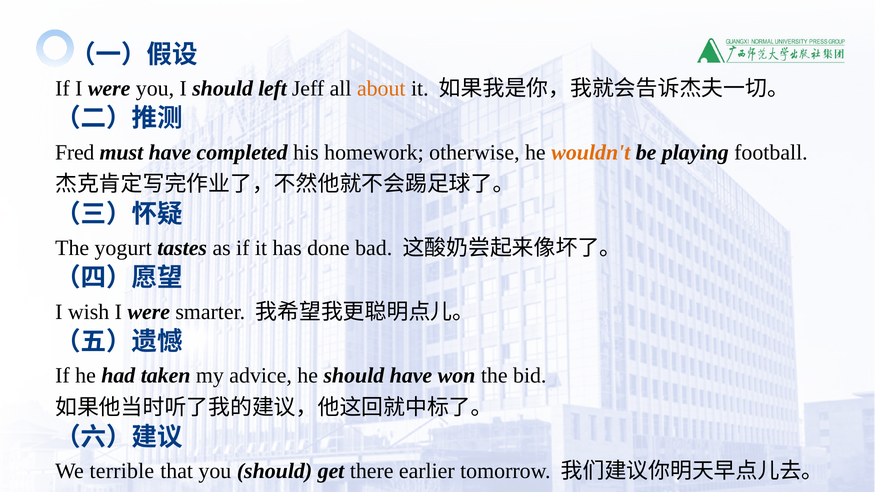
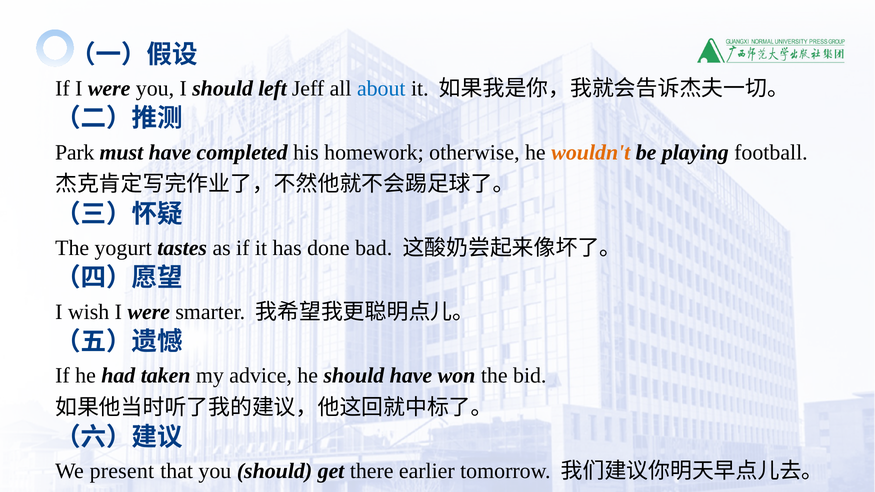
about colour: orange -> blue (381, 89)
Fred: Fred -> Park (75, 152)
terrible: terrible -> present (122, 471)
